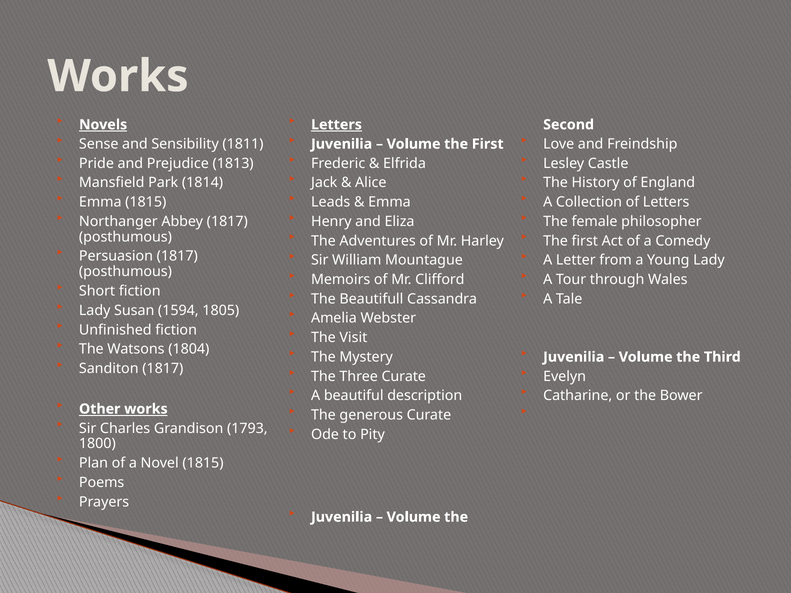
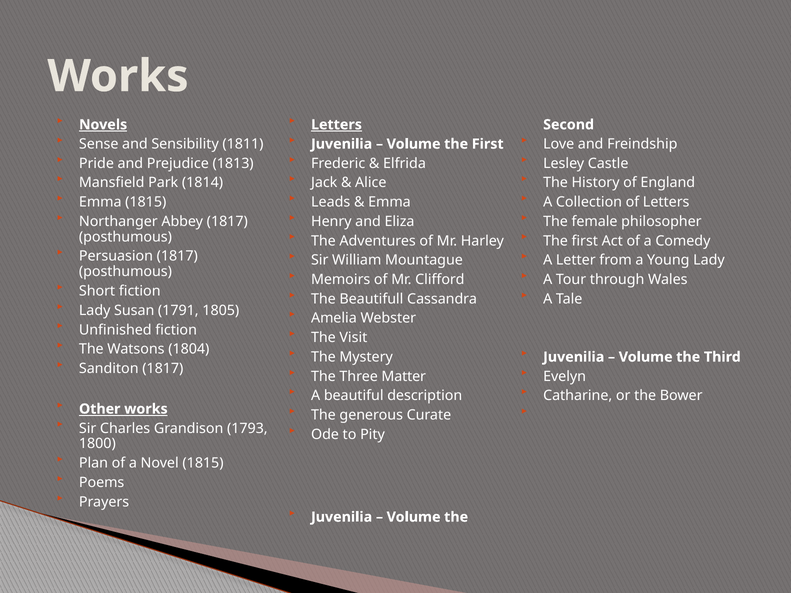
1594: 1594 -> 1791 (178, 311)
Three Curate: Curate -> Matter (404, 377)
